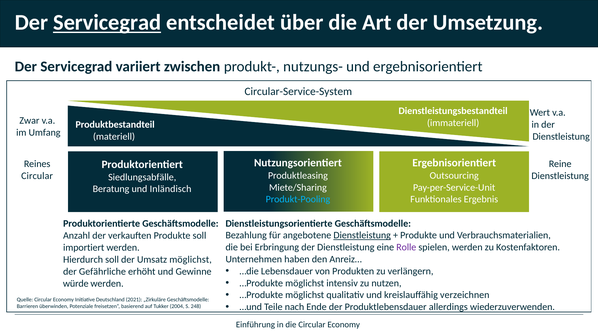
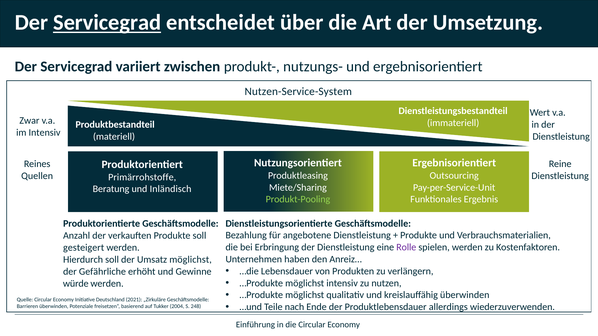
Circular-Service-System: Circular-Service-System -> Nutzen-Service-System (298, 91)
im Umfang: Umfang -> Intensiv (45, 133)
Circular: Circular -> Quellen (37, 176)
Siedlungsabfälle: Siedlungsabfälle -> Primärrohstoffe (142, 177)
Produkt-Pooling colour: light blue -> light green (298, 200)
Dienstleistung underline: present -> none (362, 236)
importiert: importiert -> gesteigert (84, 248)
kreislauffähig verzeichnen: verzeichnen -> überwinden (465, 295)
